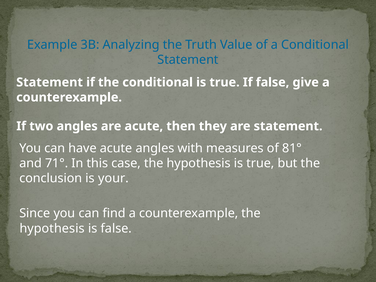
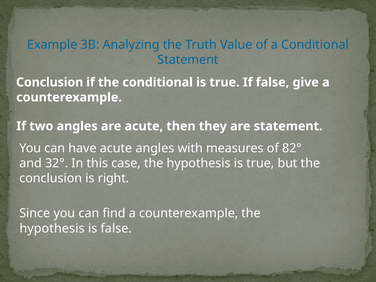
Statement: Statement -> Conclusion (50, 82)
81°: 81° -> 82° (292, 148)
71°: 71° -> 32° (57, 163)
your: your -> right (114, 178)
